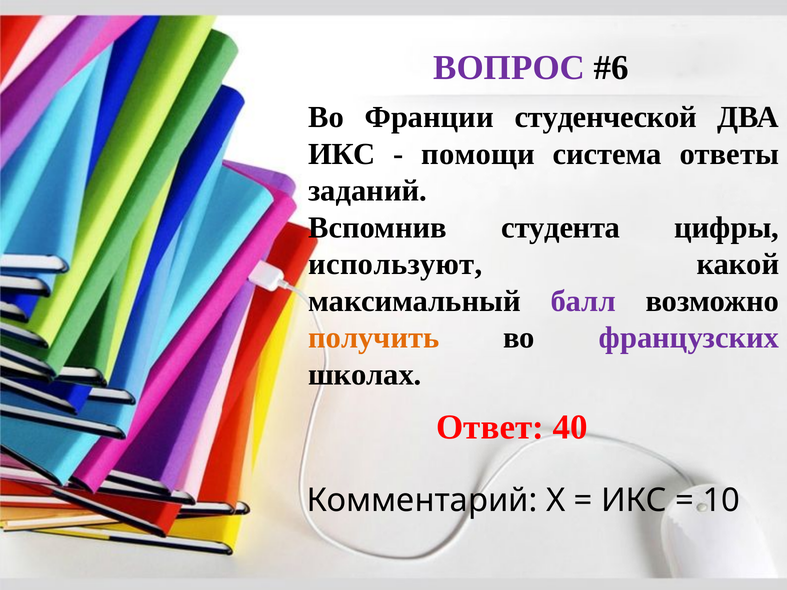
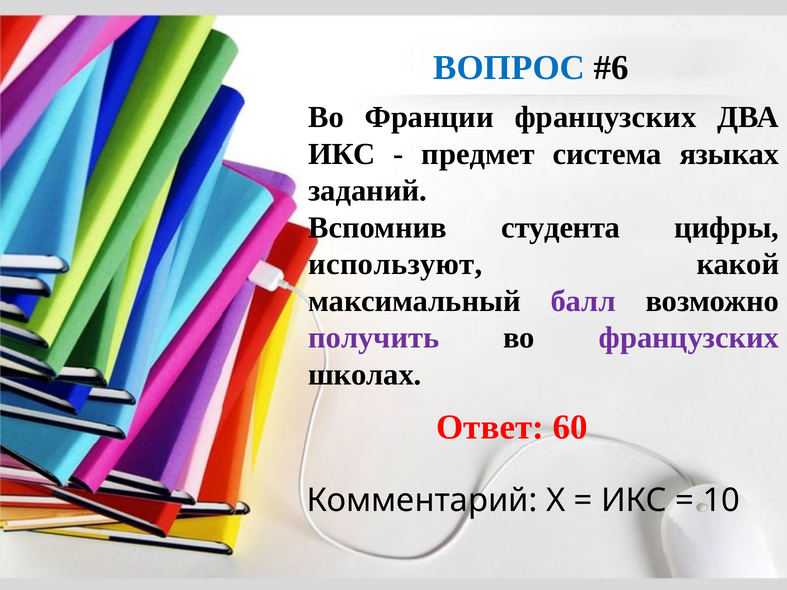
ВОПРОС colour: purple -> blue (509, 68)
Франции студенческой: студенческой -> французских (606, 117)
помощи: помощи -> предмет (478, 154)
ответы: ответы -> языках (729, 154)
получить colour: orange -> purple (374, 338)
40: 40 -> 60 (570, 428)
